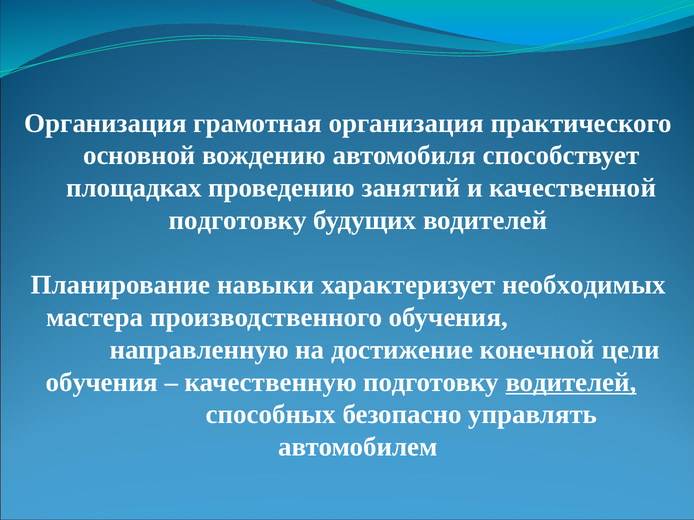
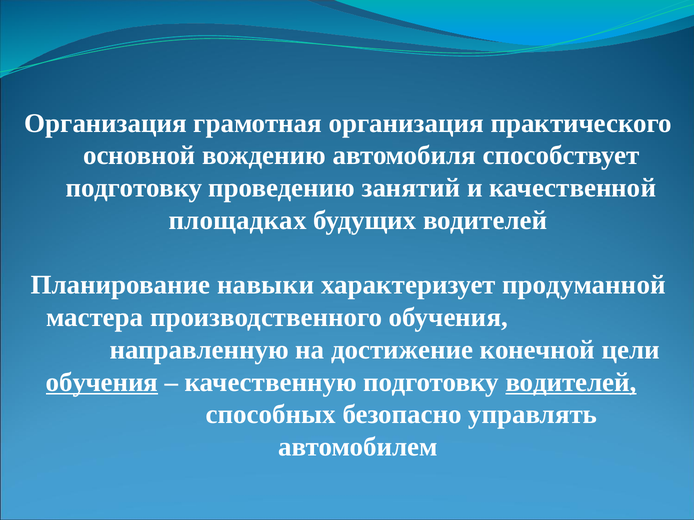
площадках: площадках -> подготовку (134, 188)
подготовку: подготовку -> площадках (238, 221)
необходимых: необходимых -> продуманной (584, 285)
обучения underline: none -> present (102, 383)
